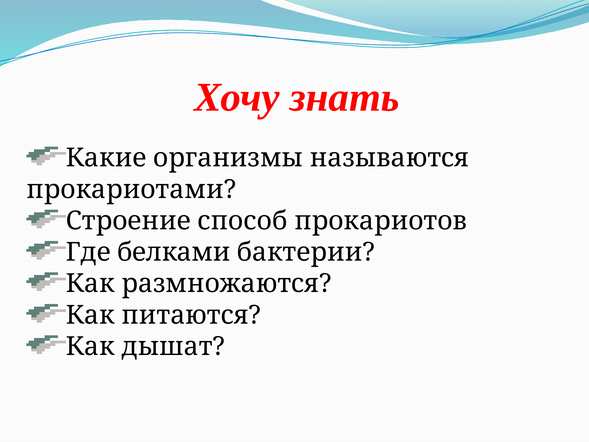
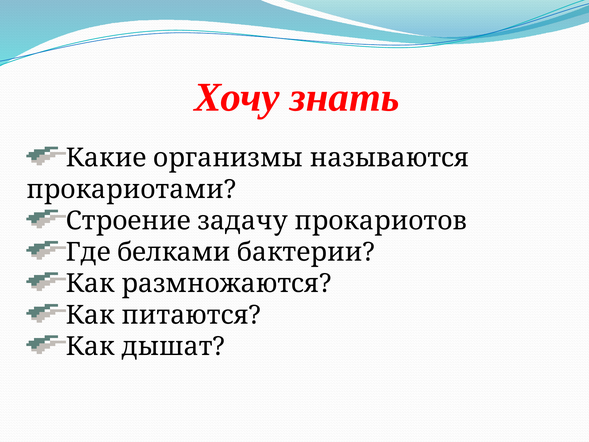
способ: способ -> задачу (243, 221)
